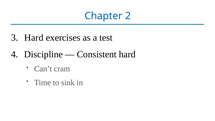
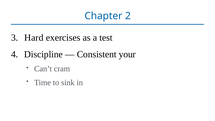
Consistent hard: hard -> your (127, 54)
